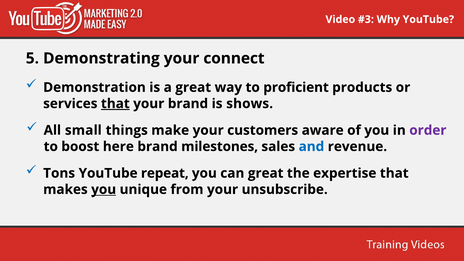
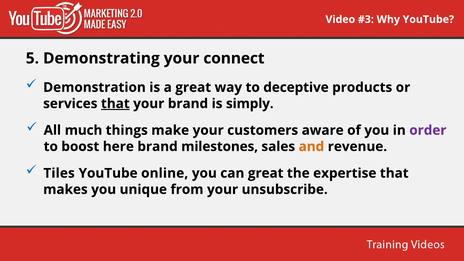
proficient: proficient -> deceptive (296, 87)
shows: shows -> simply (250, 104)
small: small -> much (84, 130)
and colour: blue -> orange (311, 147)
Tons: Tons -> Tiles (59, 173)
repeat: repeat -> online (165, 173)
you underline: present -> none (104, 189)
